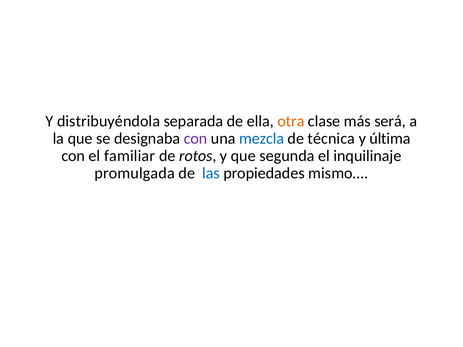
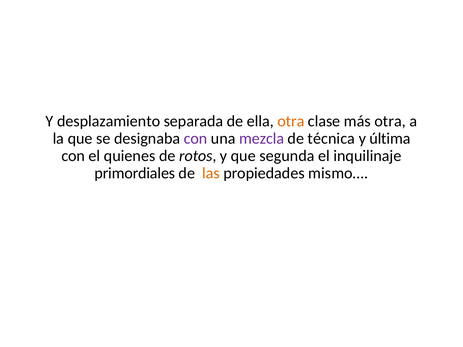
distribuyéndola: distribuyéndola -> desplazamiento (109, 121)
más será: será -> otra (390, 121)
mezcla colour: blue -> purple (262, 138)
familiar: familiar -> quienes (130, 156)
promulgada: promulgada -> primordiales (135, 173)
las colour: blue -> orange (211, 173)
